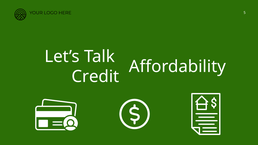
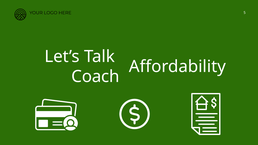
Credit: Credit -> Coach (95, 77)
